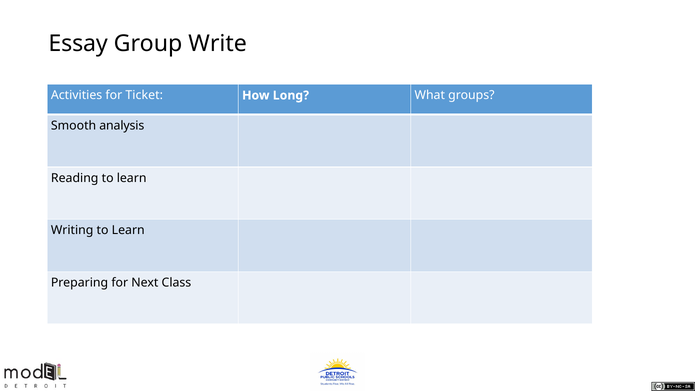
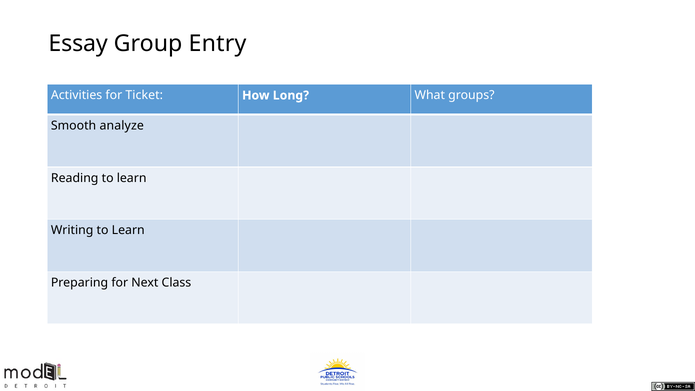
Write: Write -> Entry (217, 44)
analysis: analysis -> analyze (122, 126)
